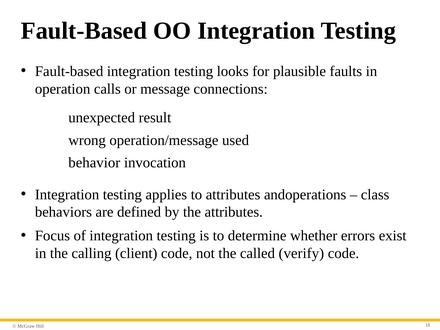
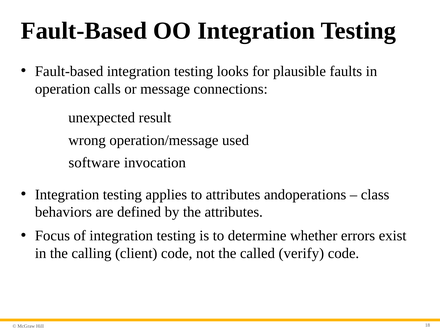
behavior: behavior -> software (94, 163)
